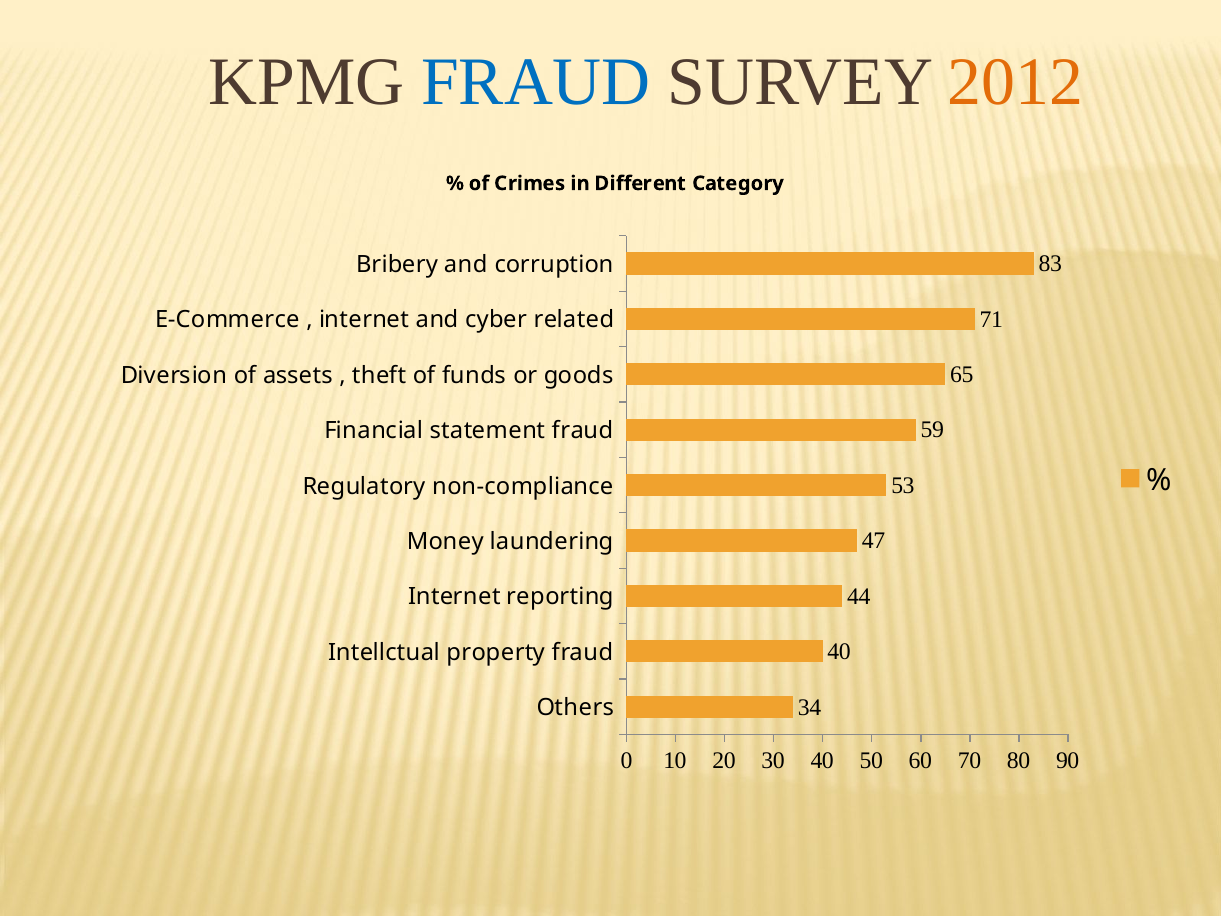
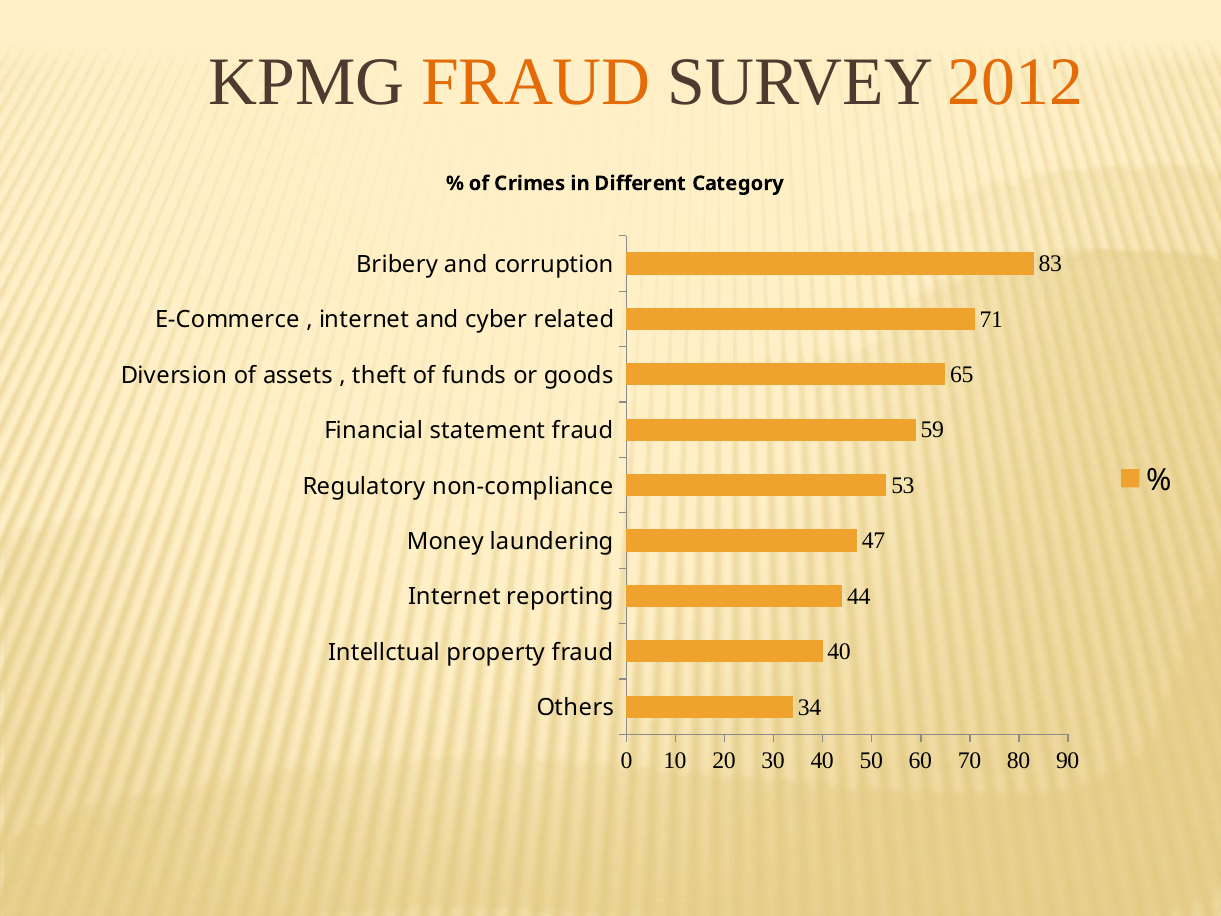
FRAUD colour: blue -> orange (536, 82)
